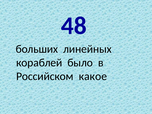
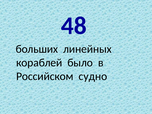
какое: какое -> судно (93, 76)
